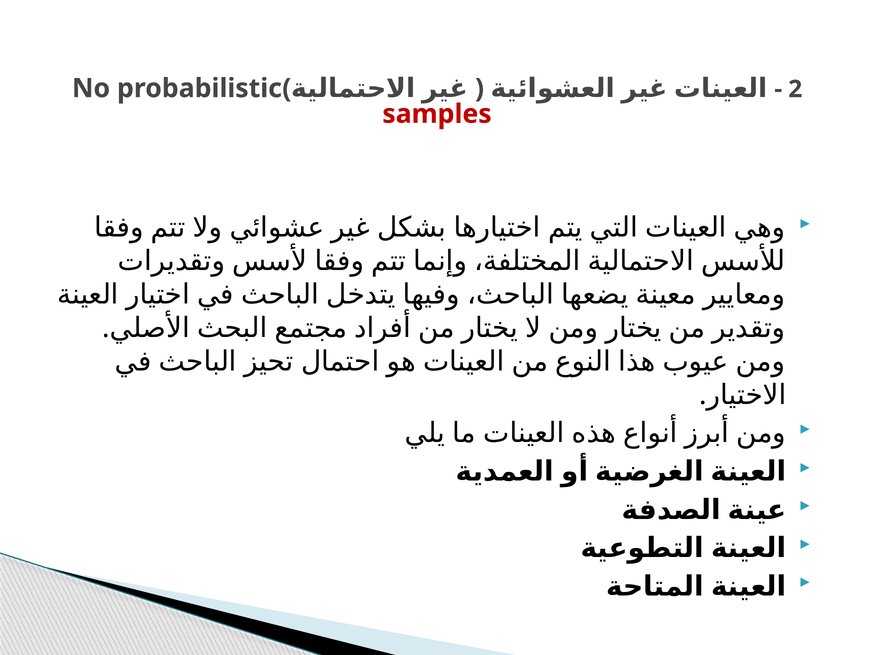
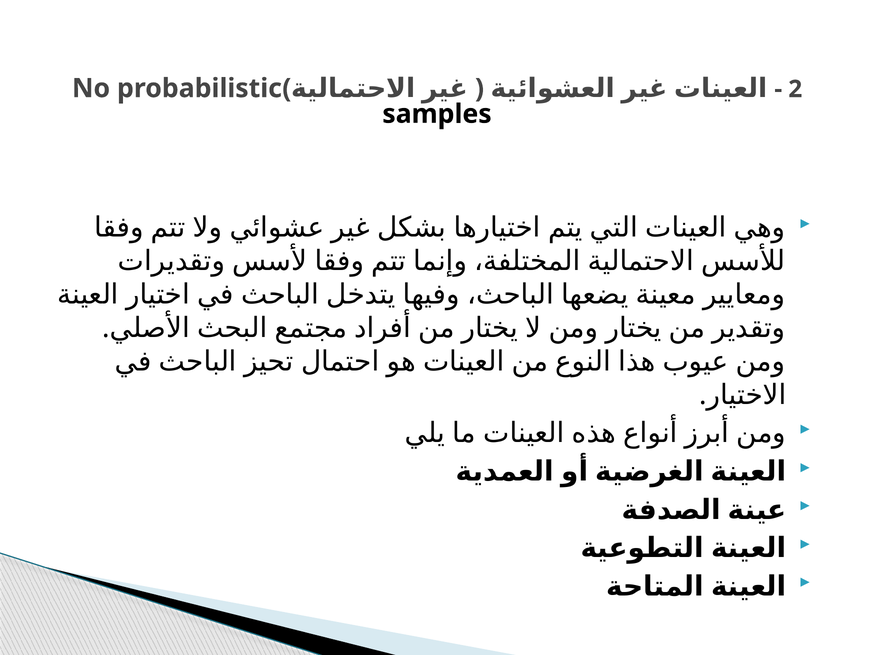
samples colour: red -> black (437, 114)
